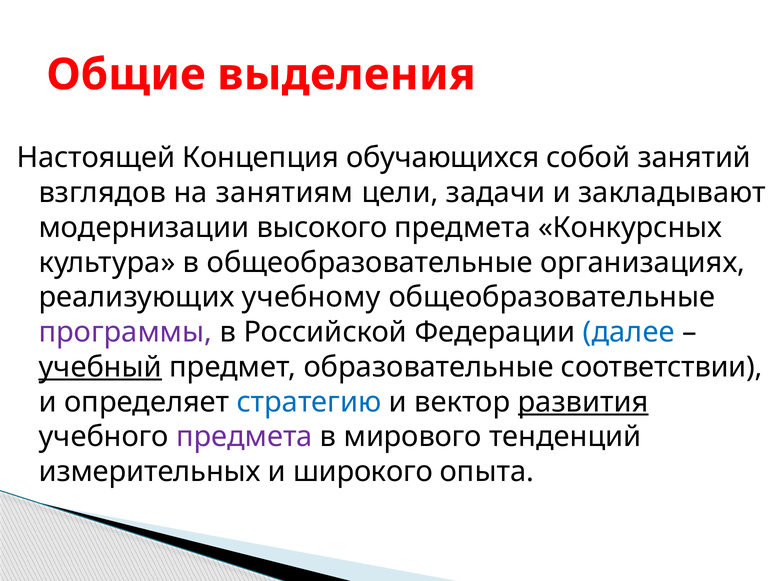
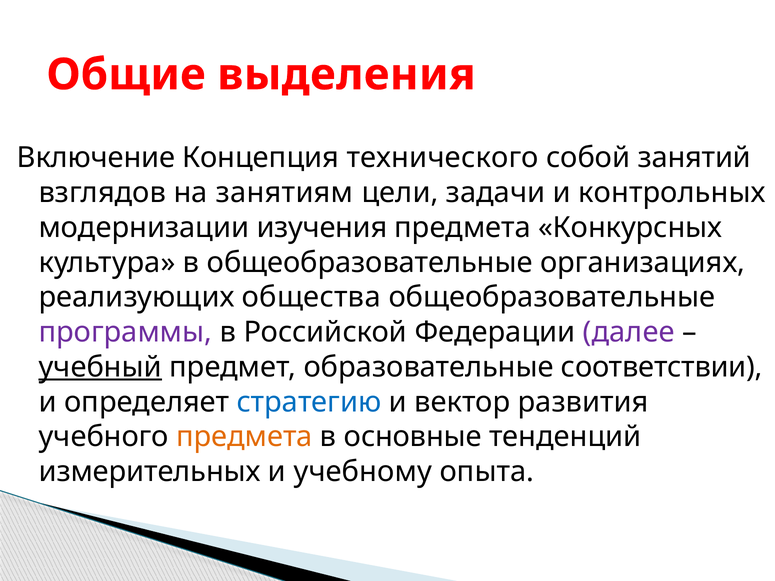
Настоящей: Настоящей -> Включение (96, 158)
обучающихся: обучающихся -> технического (443, 158)
закладывают: закладывают -> контрольных (672, 193)
высокого: высокого -> изучения (322, 228)
учебному: учебному -> общества (311, 297)
далее colour: blue -> purple (629, 332)
развития underline: present -> none (583, 402)
предмета colour: purple -> orange (244, 437)
мирового: мирового -> основные (413, 437)
широкого: широкого -> учебному (363, 472)
